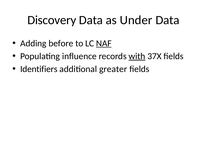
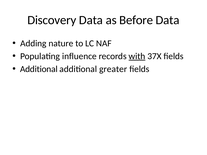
Under: Under -> Before (136, 20)
before: before -> nature (61, 43)
NAF underline: present -> none (104, 43)
Identifiers: Identifiers -> Additional (39, 69)
